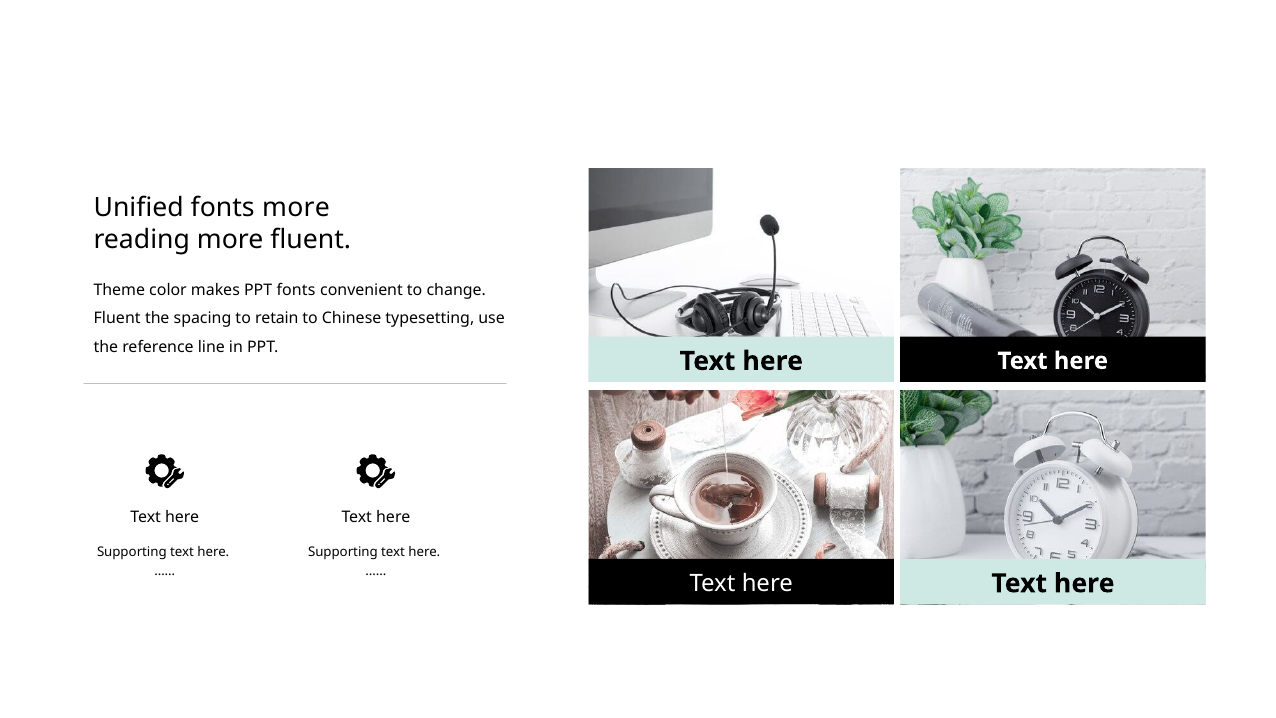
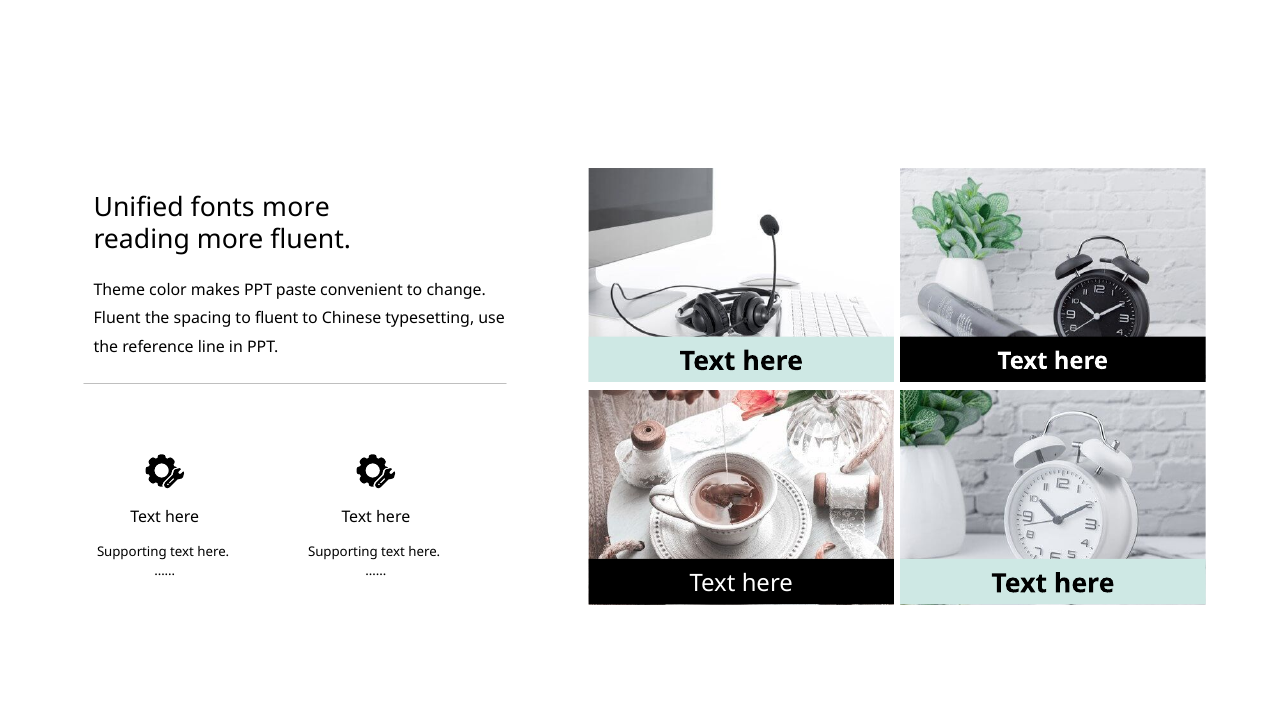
PPT fonts: fonts -> paste (296, 290)
to retain: retain -> fluent (277, 318)
